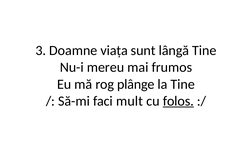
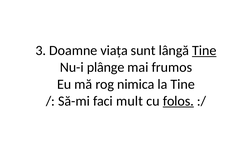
Tine underline: none -> present (204, 50)
mereu: mereu -> plânge (106, 67)
plânge: plânge -> nimica (136, 84)
